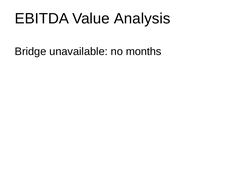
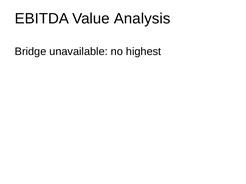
months: months -> highest (144, 52)
